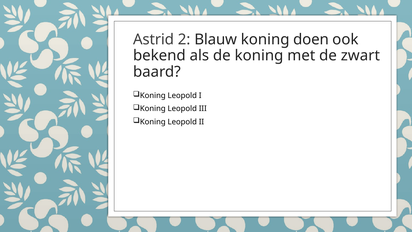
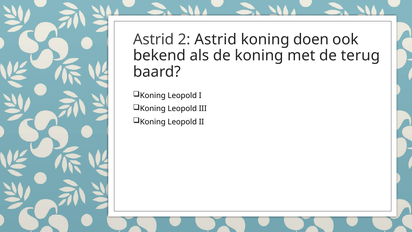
2 Blauw: Blauw -> Astrid (216, 39)
zwart: zwart -> terug (360, 56)
